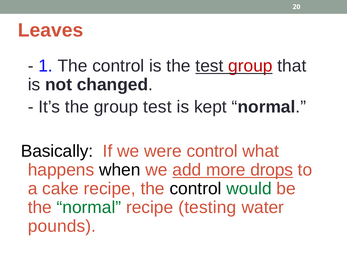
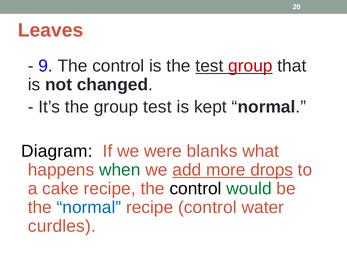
1: 1 -> 9 (46, 66)
Basically: Basically -> Diagram (57, 151)
were control: control -> blanks (212, 151)
when colour: black -> green (120, 170)
normal colour: green -> blue (89, 208)
recipe testing: testing -> control (207, 208)
pounds: pounds -> curdles (62, 226)
